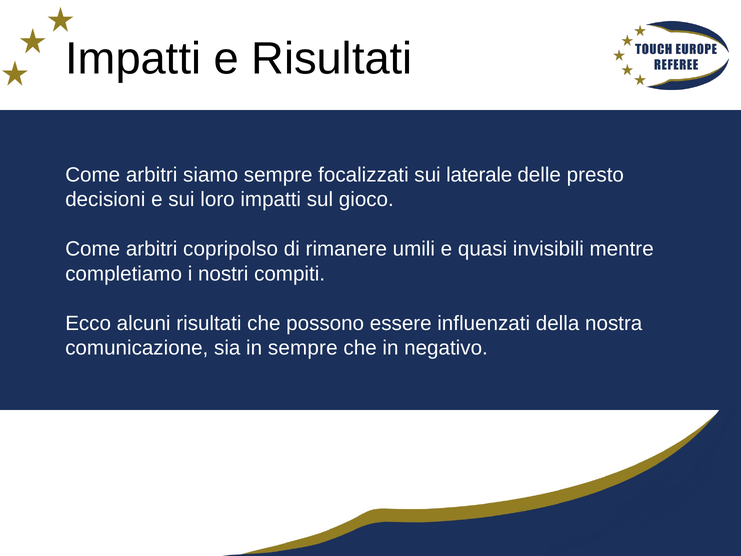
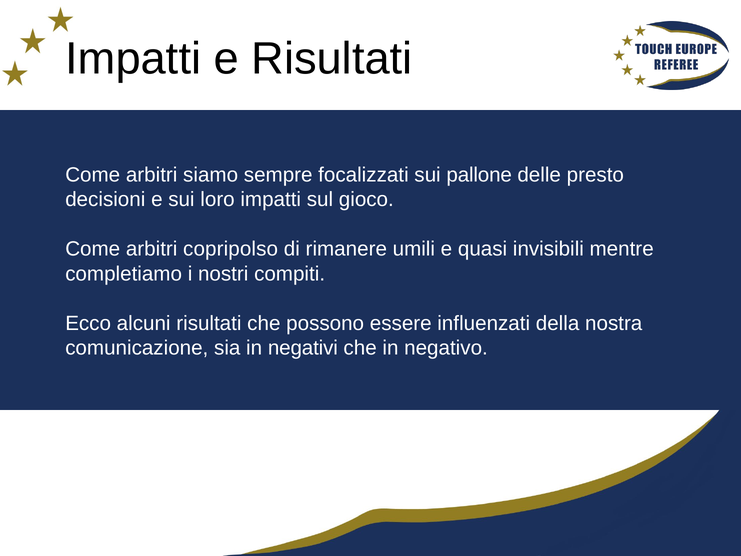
laterale: laterale -> pallone (479, 175)
in sempre: sempre -> negativi (303, 348)
